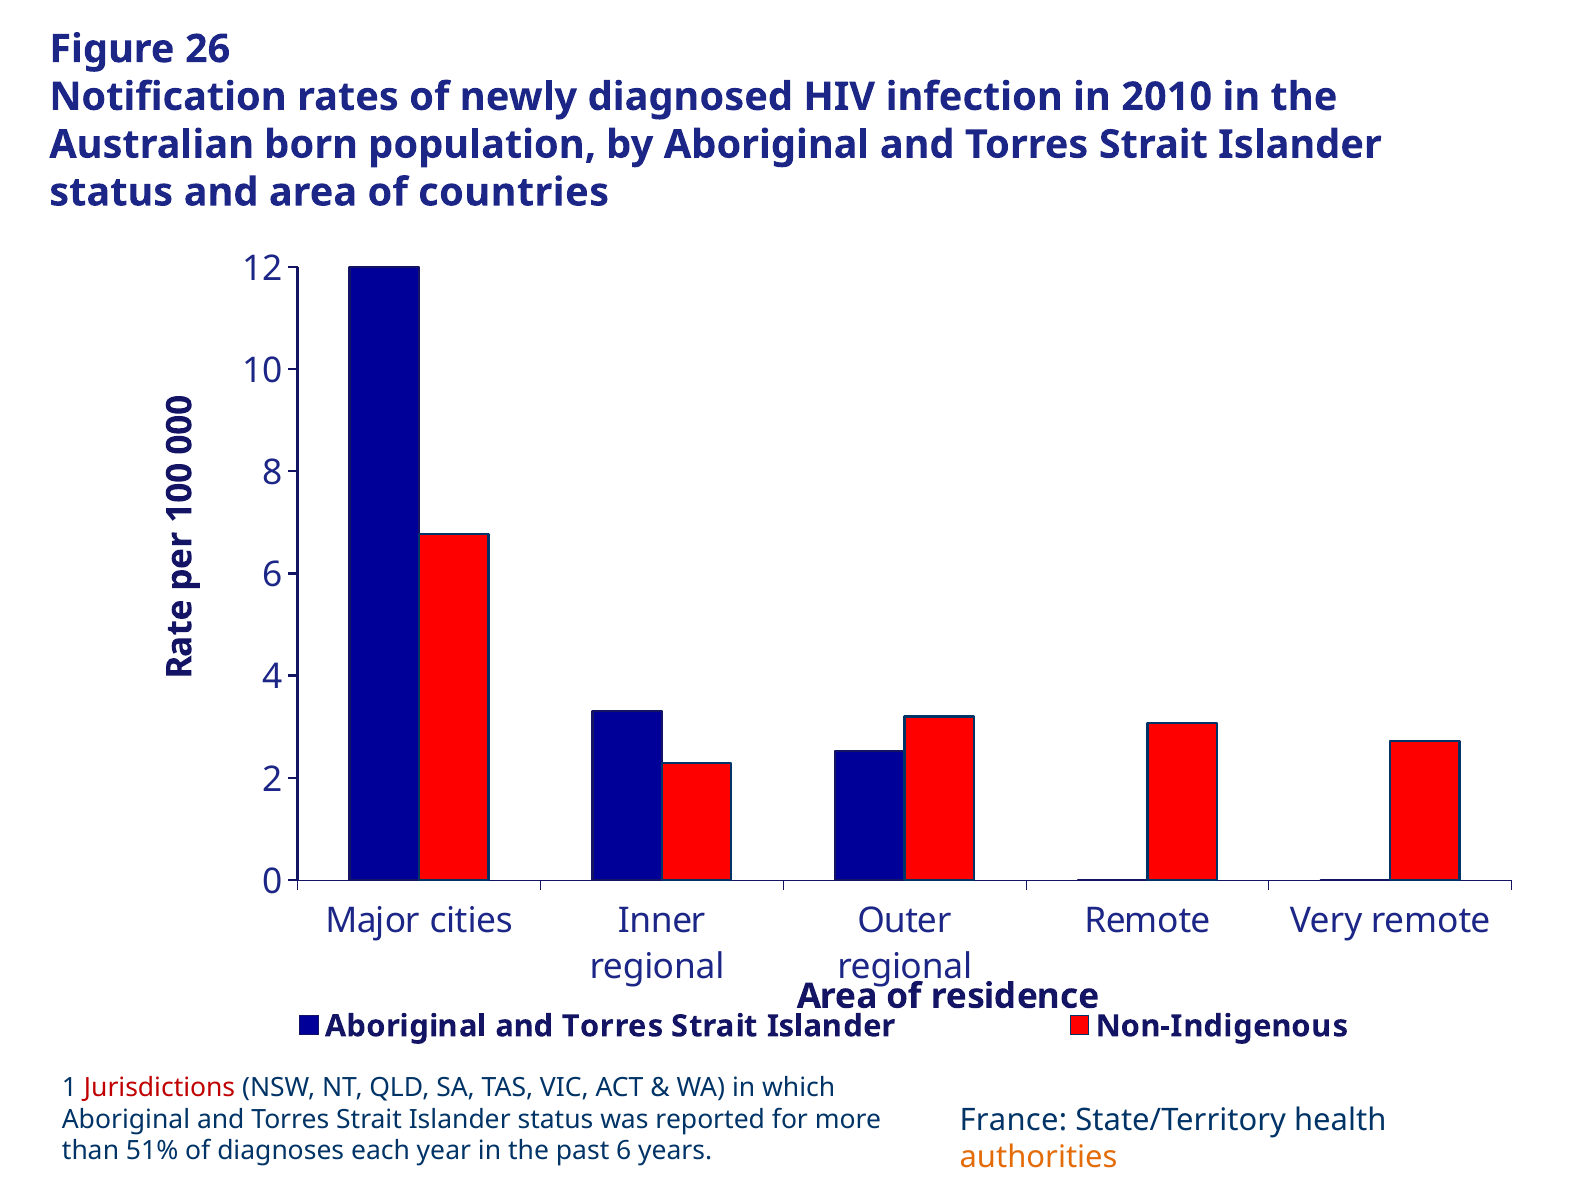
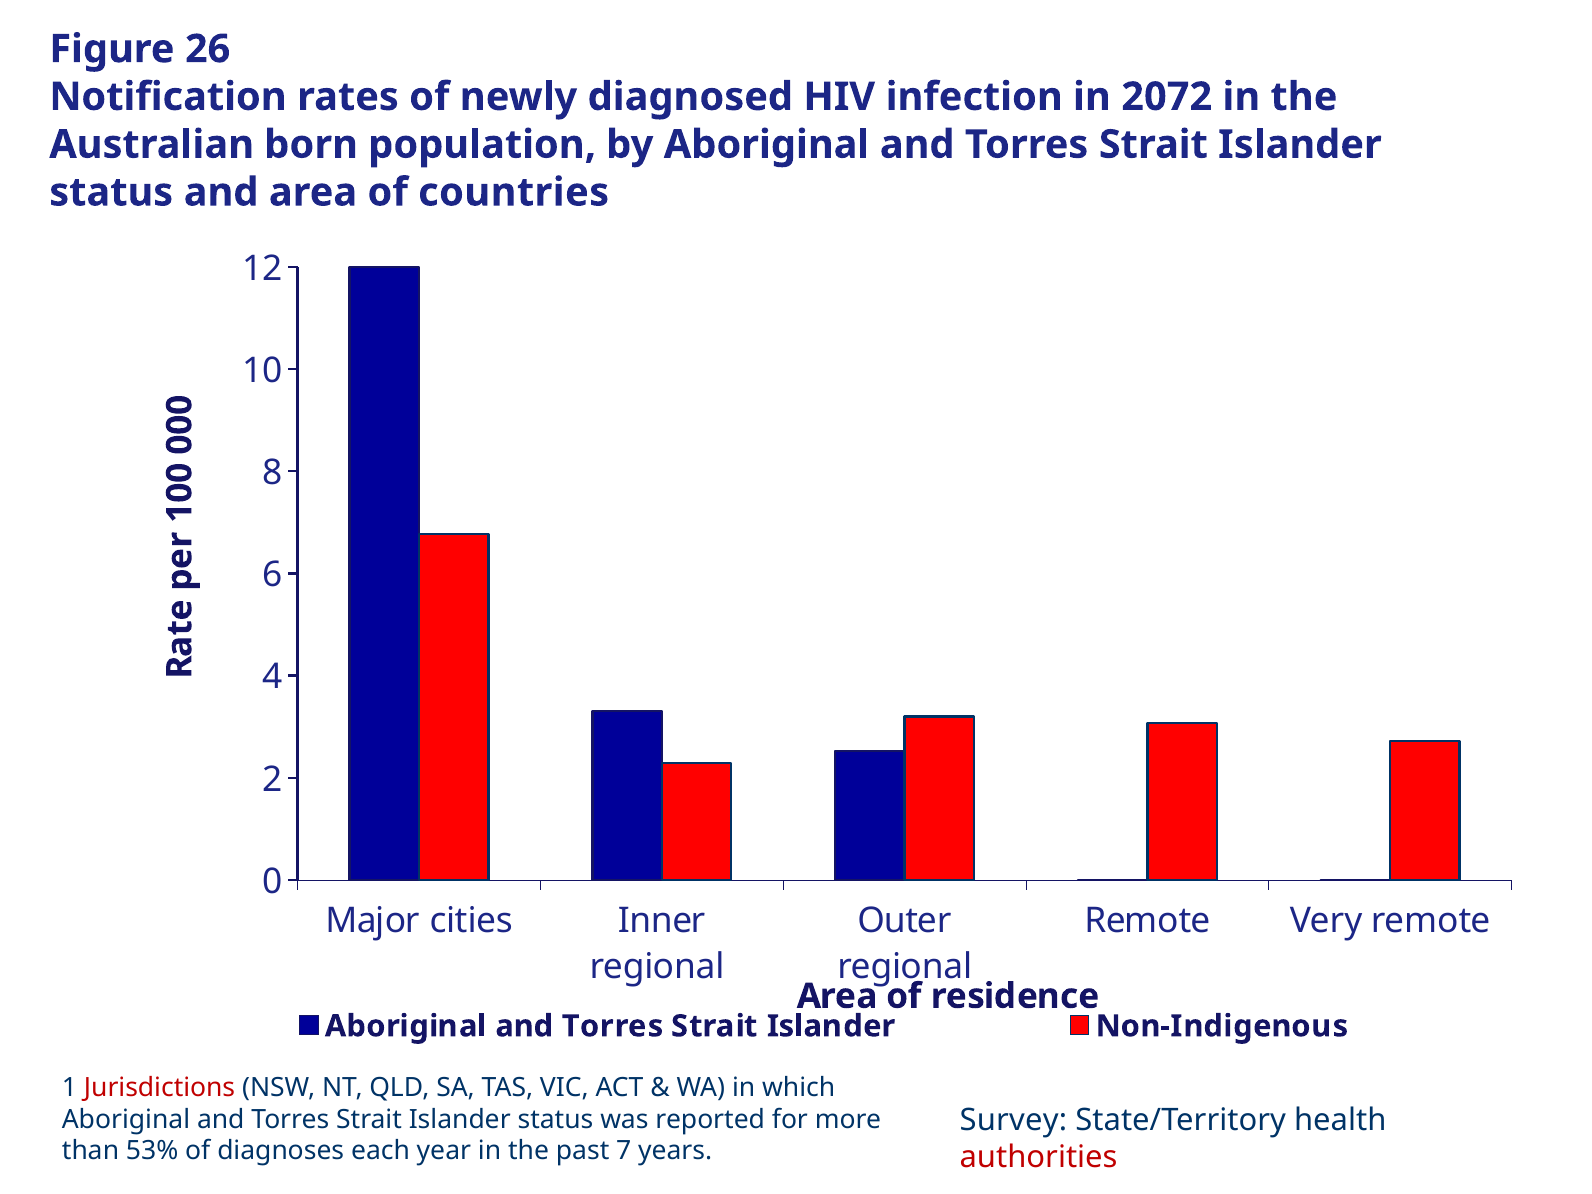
2010: 2010 -> 2072 (1167, 97)
France: France -> Survey (1013, 1120)
51%: 51% -> 53% (152, 1151)
past 6: 6 -> 7 (624, 1151)
authorities colour: orange -> red (1039, 1157)
